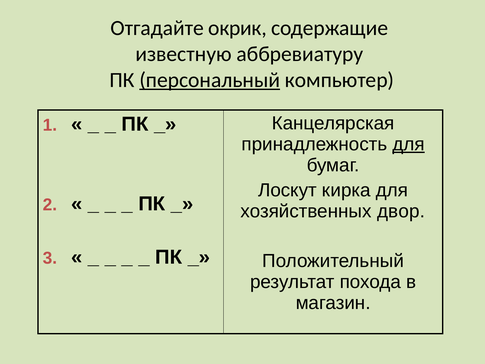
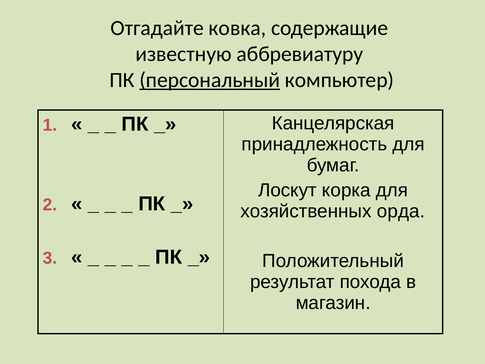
окрик: окрик -> ковка (237, 28)
для underline: present -> none (408, 144)
кирка: кирка -> корка (346, 190)
двор: двор -> орда (401, 211)
